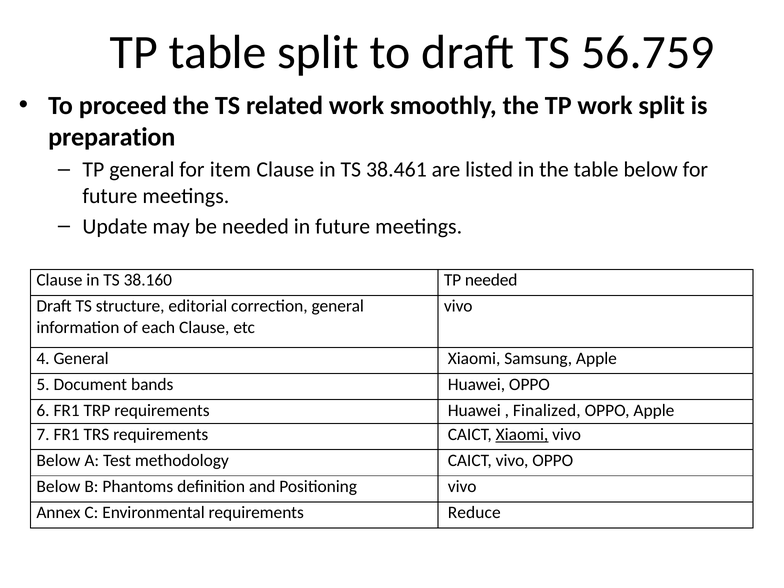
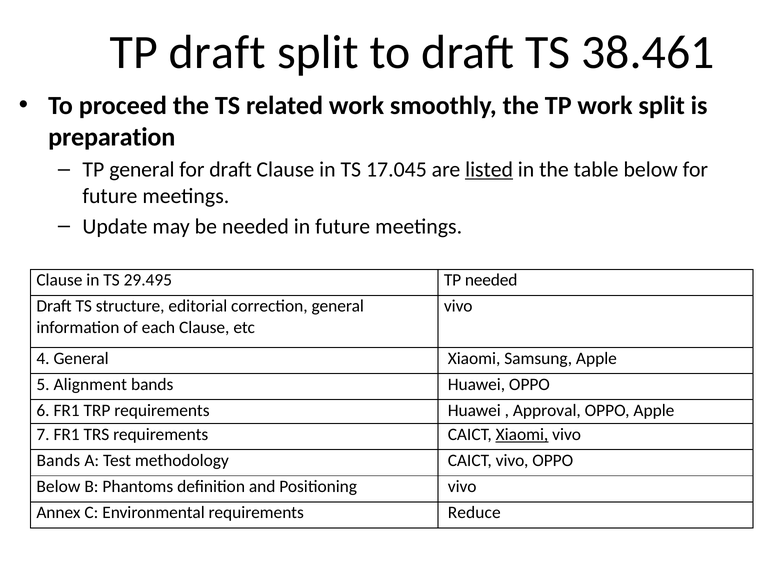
TP table: table -> draft (217, 52)
56.759: 56.759 -> 38.461 (648, 52)
for item: item -> draft (231, 170)
38.461: 38.461 -> 17.045 (396, 170)
listed underline: none -> present (489, 170)
38.160: 38.160 -> 29.495 (148, 280)
Document: Document -> Alignment (90, 384)
Finalized: Finalized -> Approval (547, 410)
Below: Below -> Bands (58, 461)
